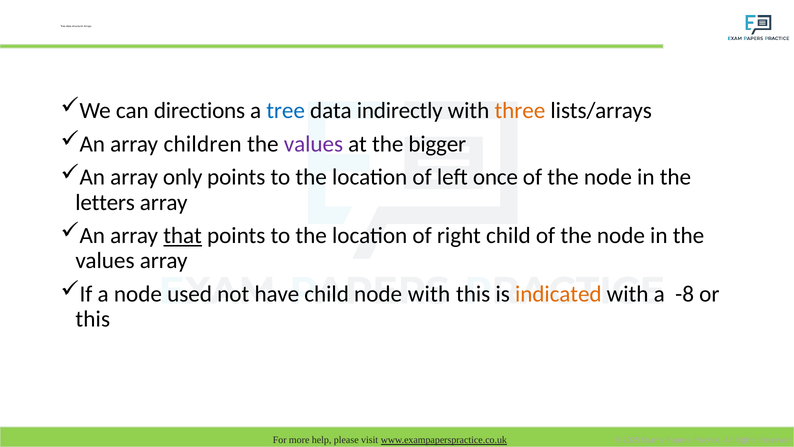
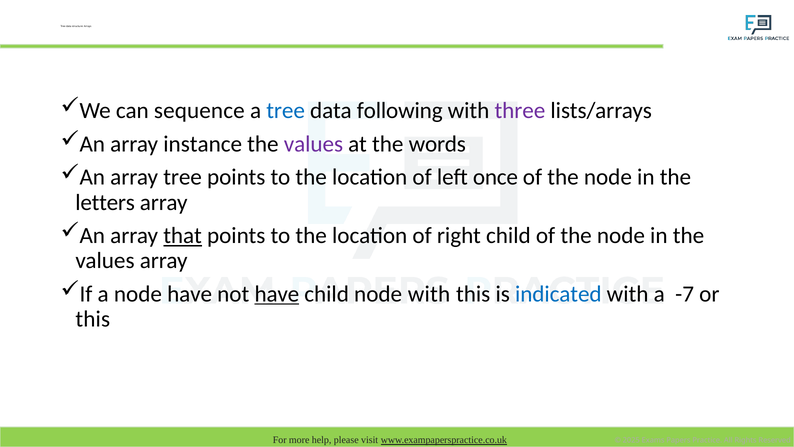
directions: directions -> sequence (199, 111)
indirectly: indirectly -> following (400, 111)
three colour: orange -> purple (520, 111)
children: children -> instance (203, 144)
bigger: bigger -> words (437, 144)
array only: only -> tree (183, 177)
node used: used -> have (190, 294)
have underline: none -> present (277, 294)
indicated colour: orange -> blue (558, 294)
-8: -8 -> -7 (685, 294)
